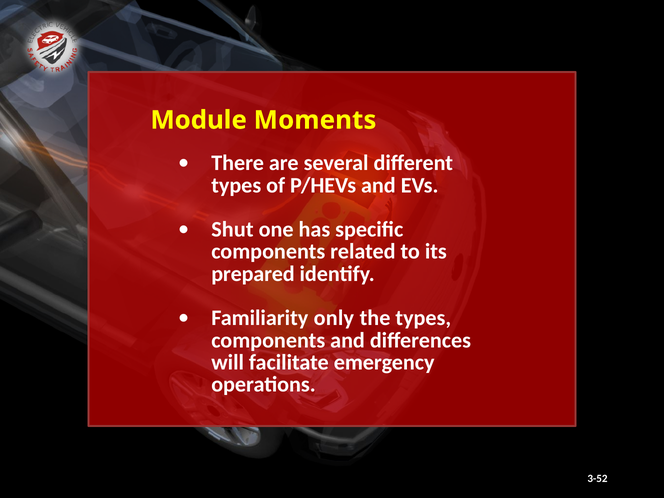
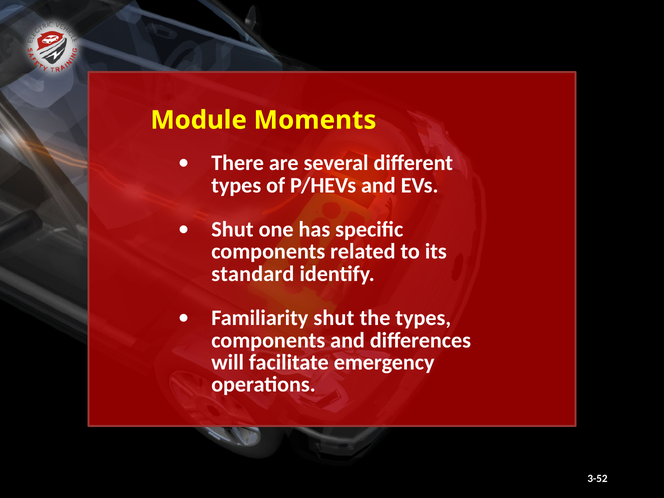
prepared: prepared -> standard (253, 274)
Familiarity only: only -> shut (334, 318)
